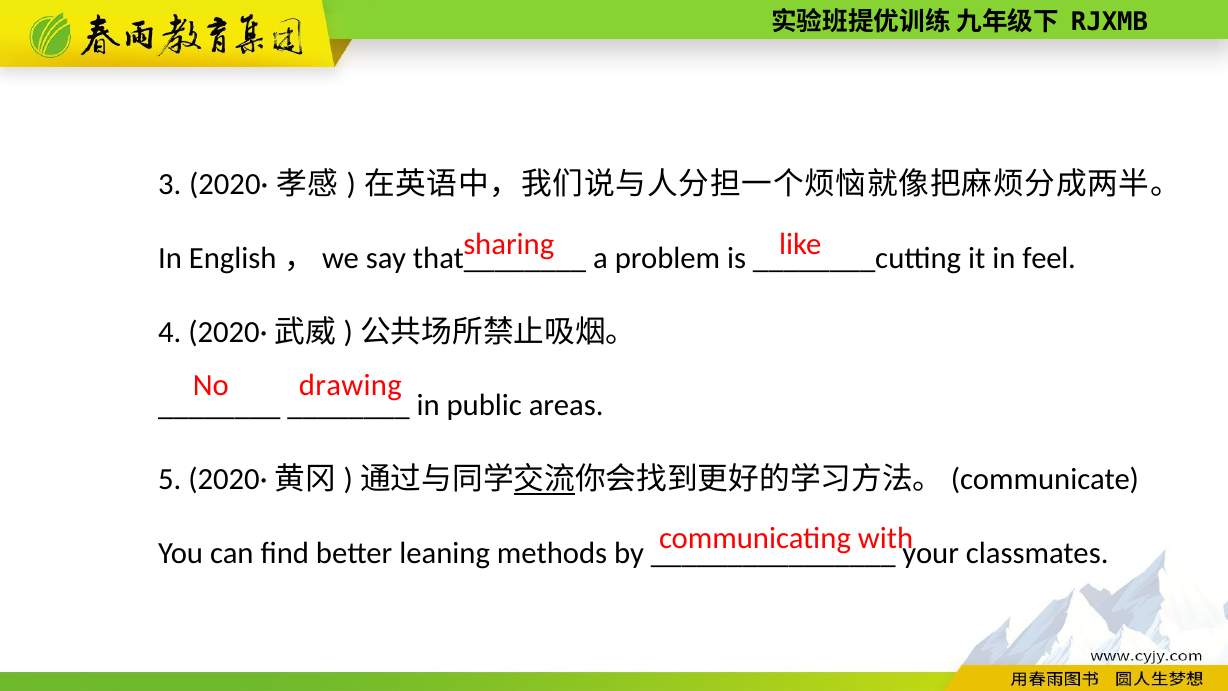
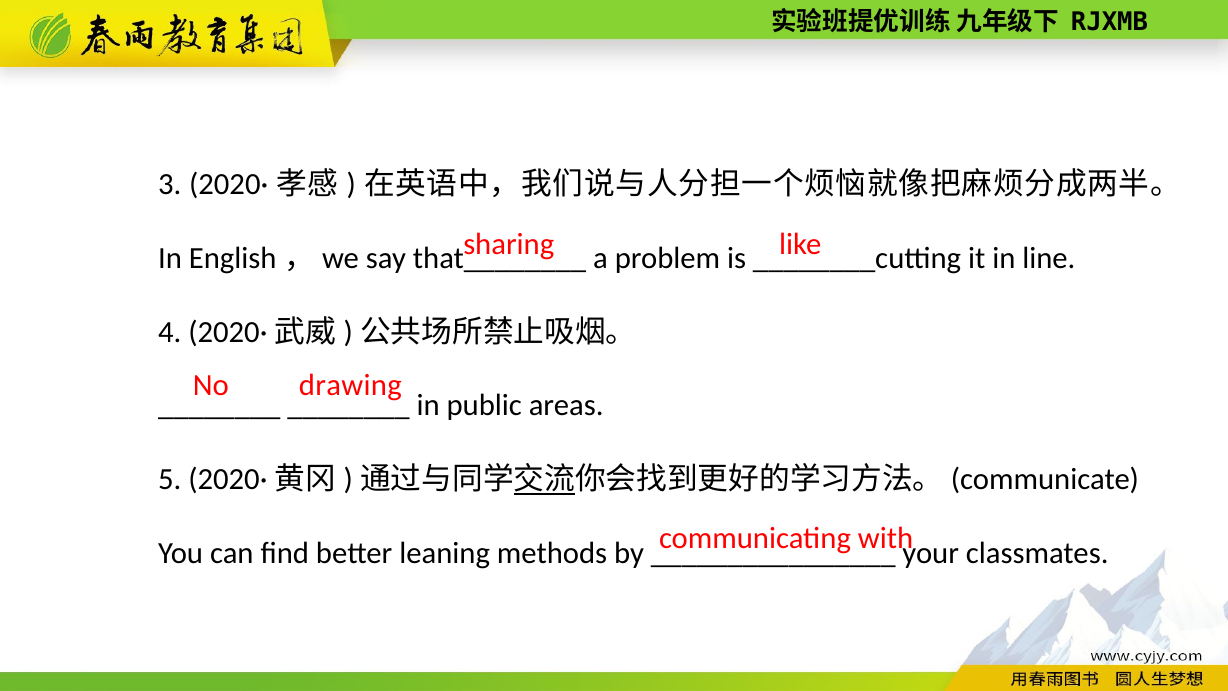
feel: feel -> line (1049, 258)
